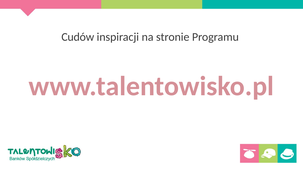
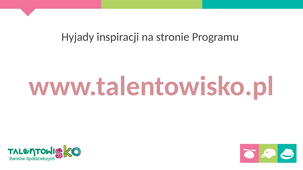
Cudów: Cudów -> Hyjady (78, 37)
